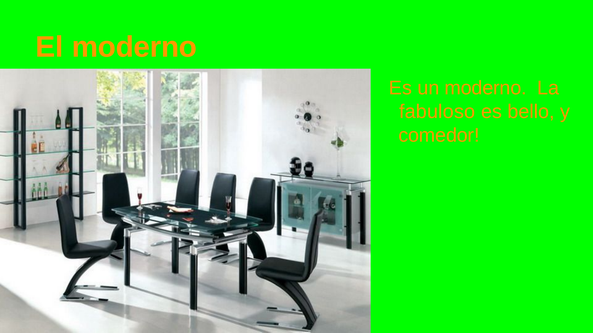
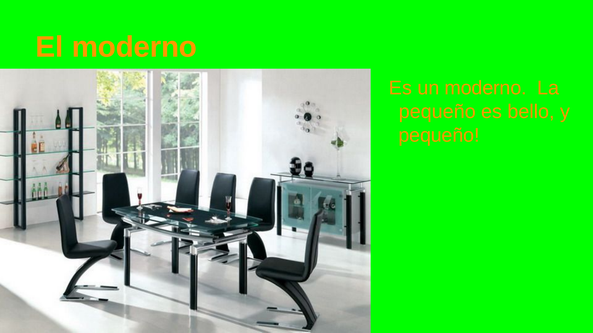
fabuloso: fabuloso -> pequeño (437, 112)
comedor: comedor -> pequeño (439, 136)
